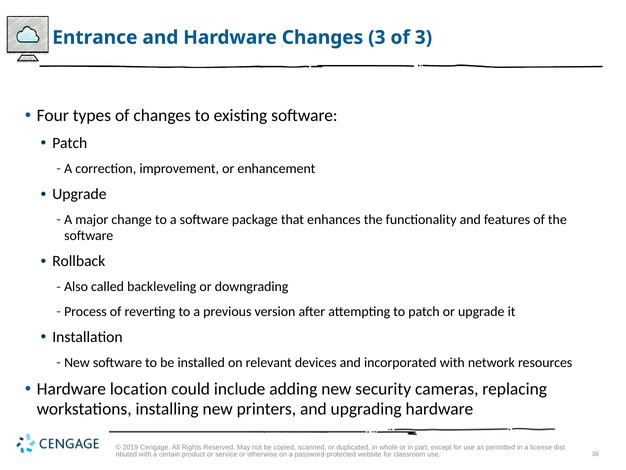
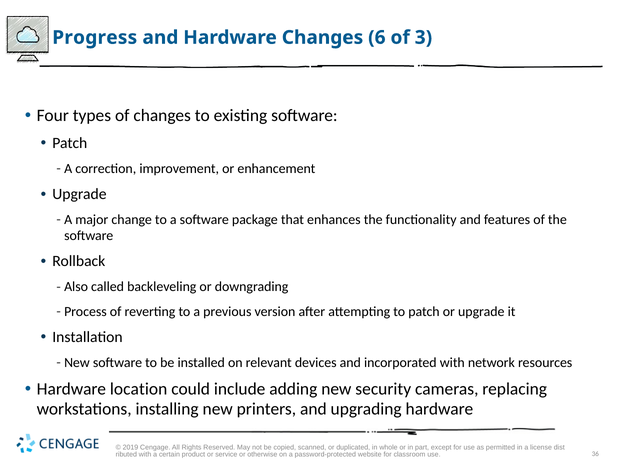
Entrance: Entrance -> Progress (95, 37)
Changes 3: 3 -> 6 (377, 37)
